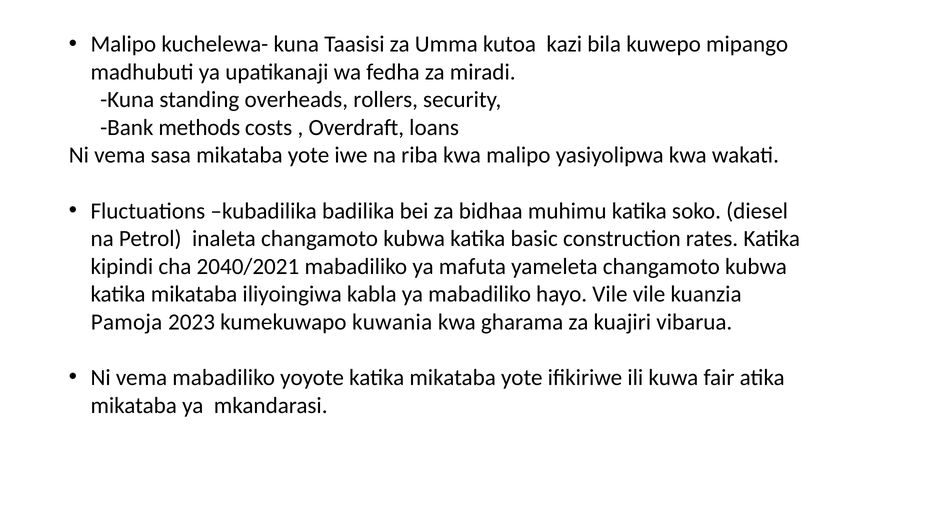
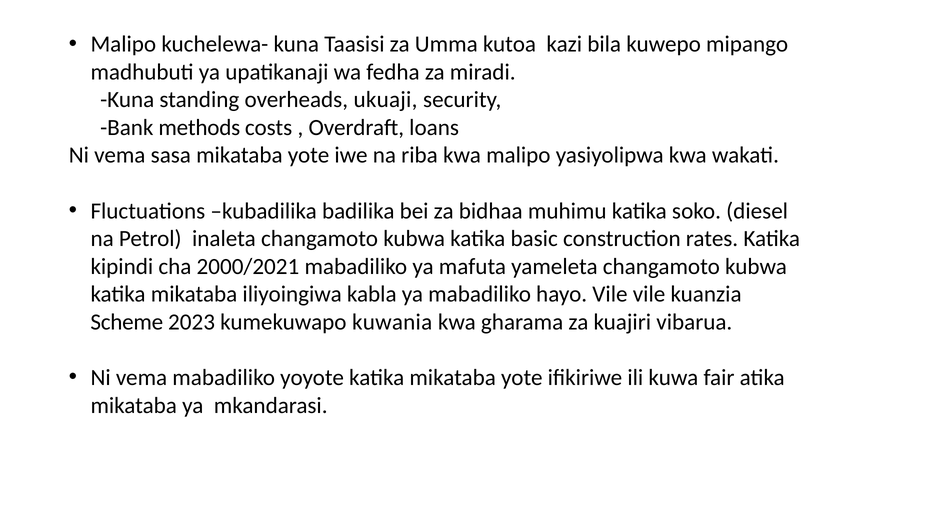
rollers: rollers -> ukuaji (385, 100)
2040/2021: 2040/2021 -> 2000/2021 (248, 266)
Pamoja: Pamoja -> Scheme (127, 322)
